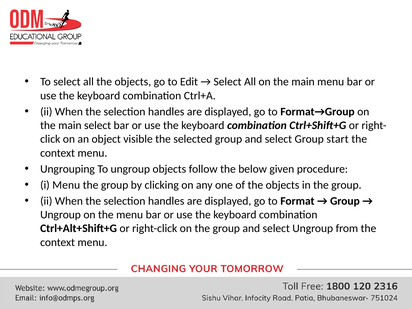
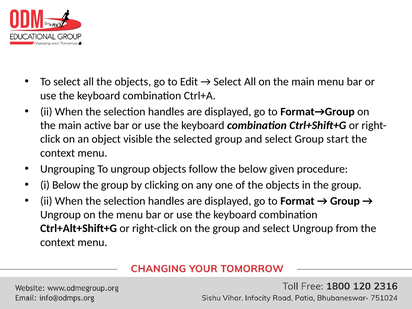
main select: select -> active (98, 125)
i Menu: Menu -> Below (66, 185)
